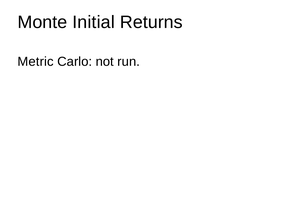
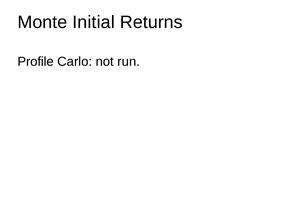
Metric: Metric -> Profile (36, 61)
